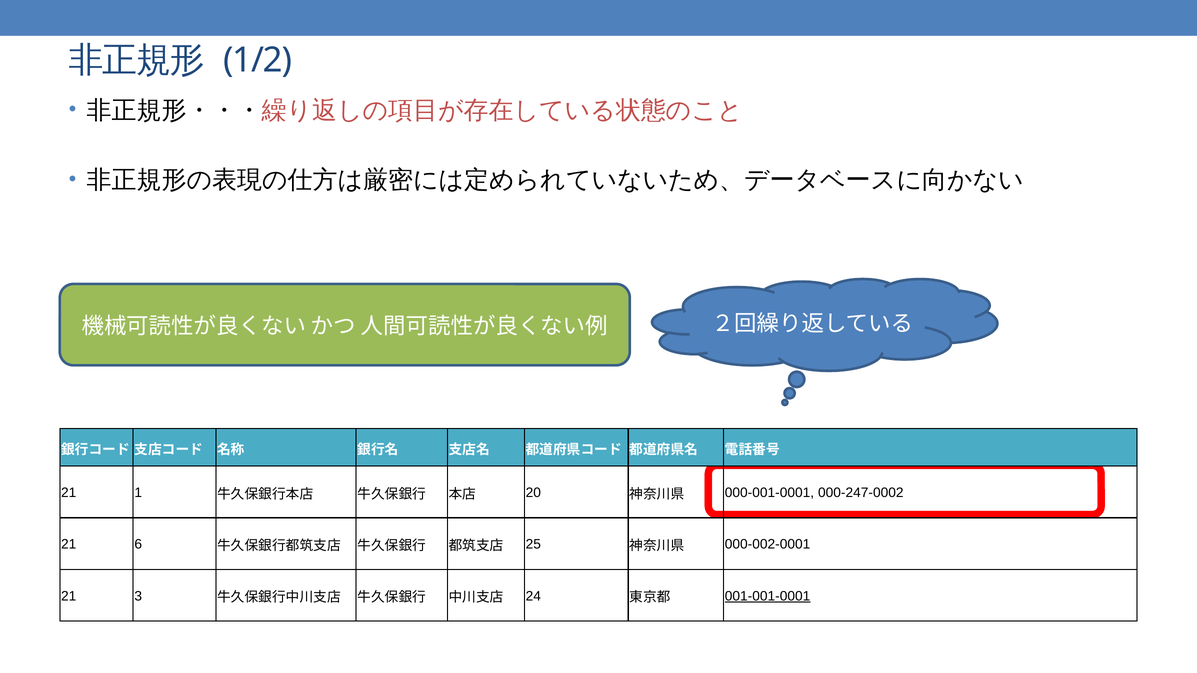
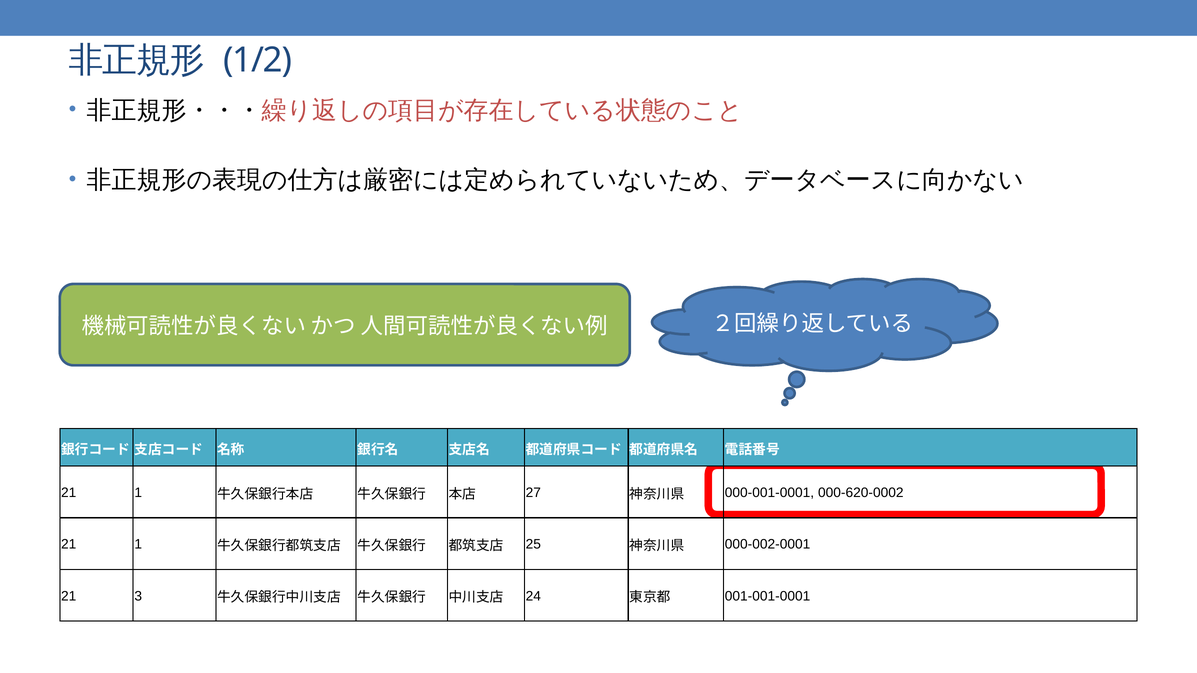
20: 20 -> 27 (533, 493)
000-247-0002: 000-247-0002 -> 000-620-0002 (861, 493)
6: 6 -> 1 (138, 545)
001-001-0001 underline: present -> none (768, 596)
